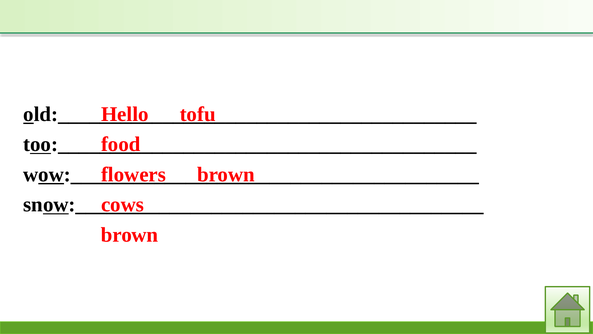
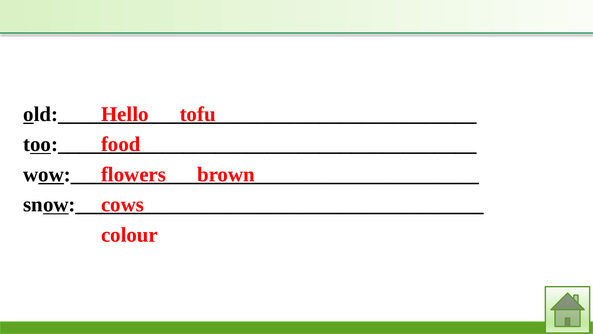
brown: brown -> colour (129, 234)
